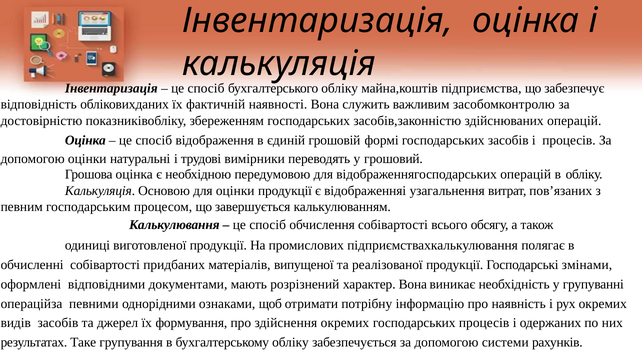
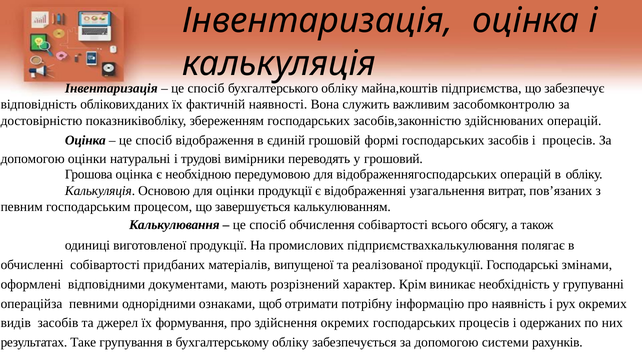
характер Вона: Вона -> Крім (413, 284)
